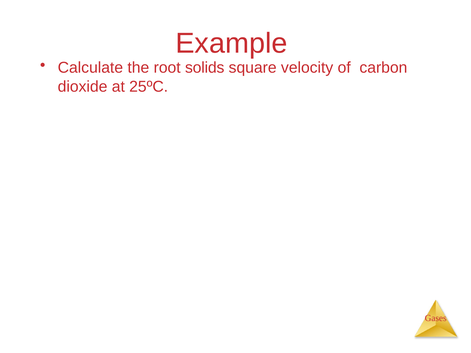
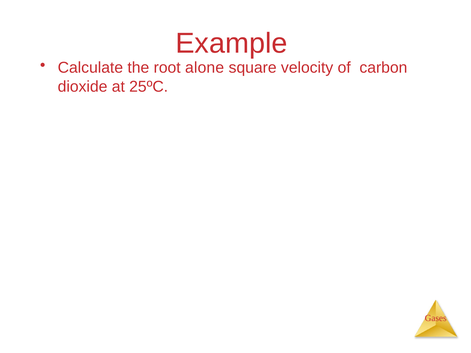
solids: solids -> alone (205, 68)
